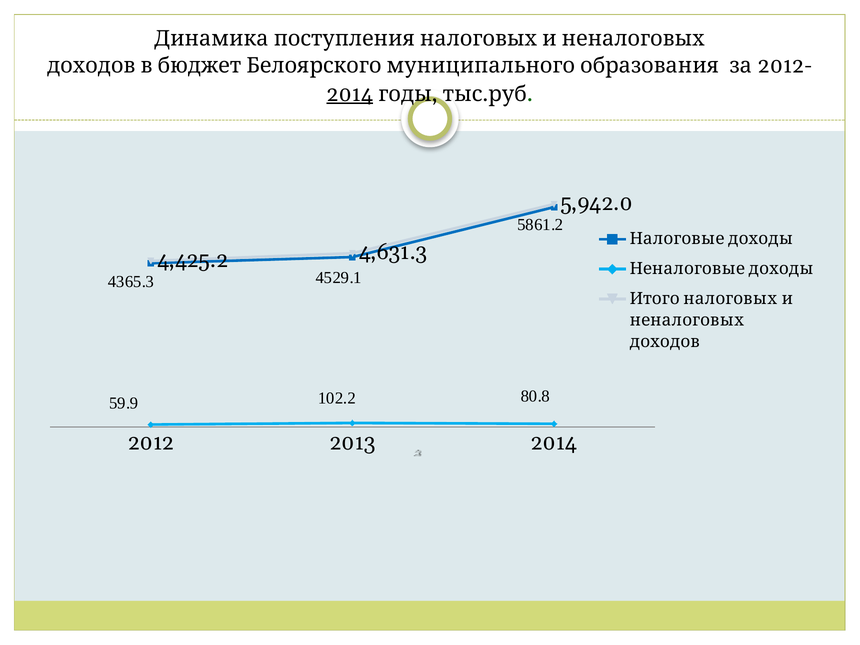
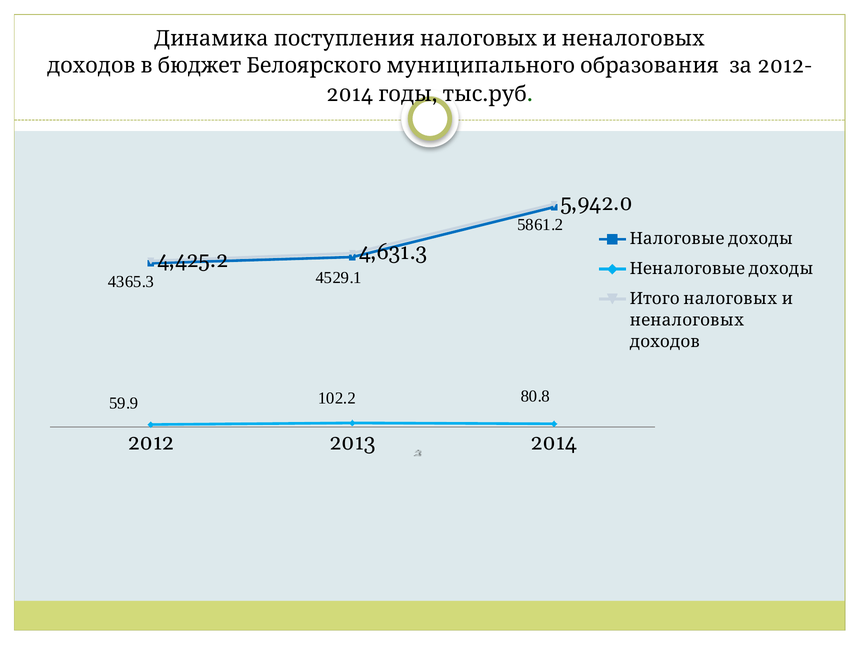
2014 underline: present -> none (350, 94)
